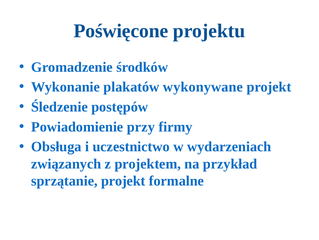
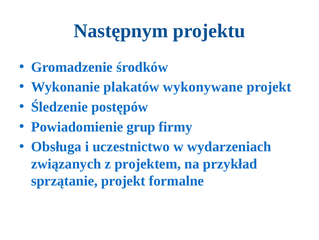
Poświęcone: Poświęcone -> Następnym (121, 31)
przy: przy -> grup (141, 126)
